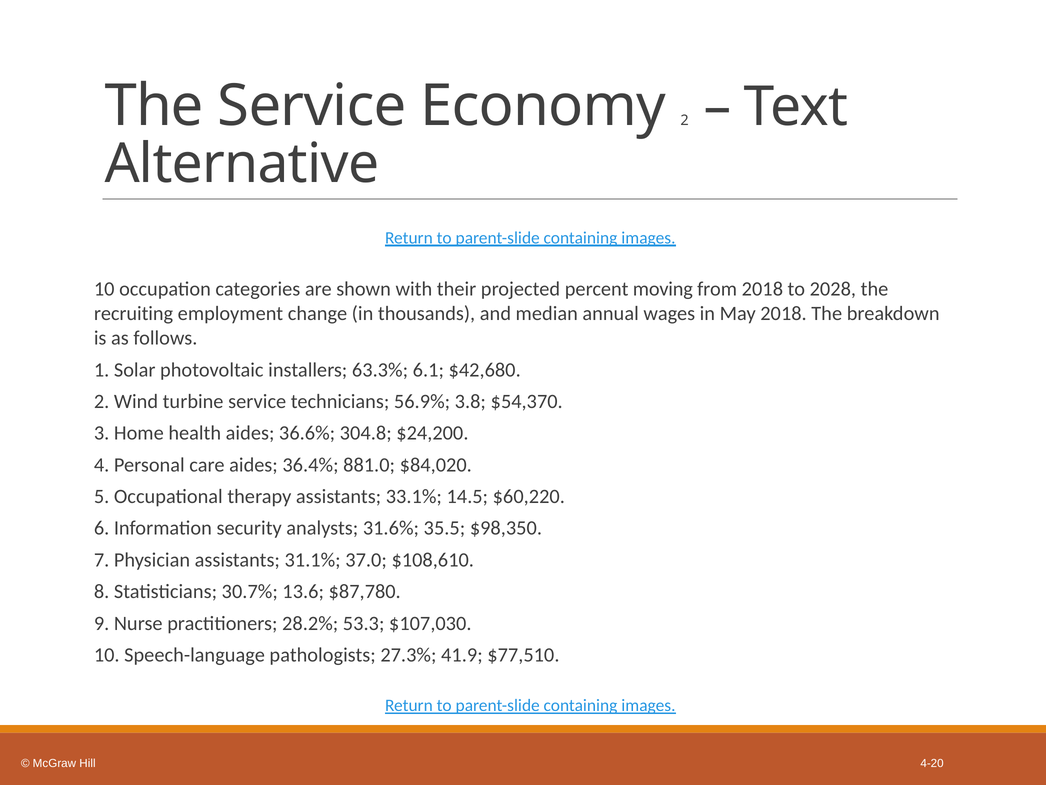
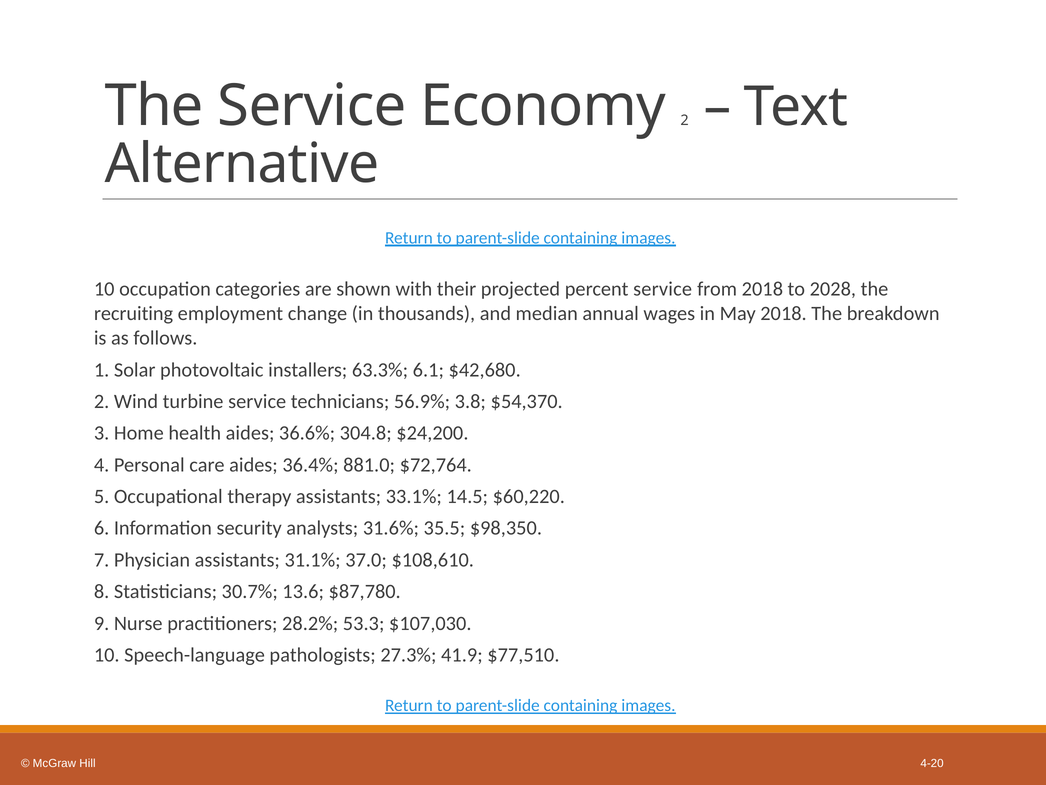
percent moving: moving -> service (663, 289)
$84,020: $84,020 -> $72,764 (436, 465)
